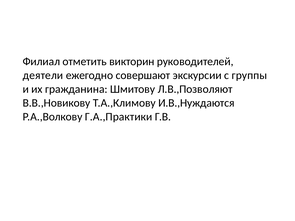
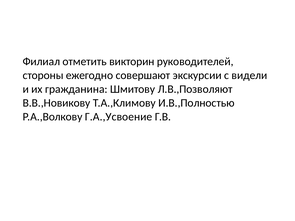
деятели: деятели -> стороны (43, 75)
группы: группы -> видели (249, 75)
И.В.,Нуждаются: И.В.,Нуждаются -> И.В.,Полностью (196, 103)
Г.А.,Практики: Г.А.,Практики -> Г.А.,Усвоение (119, 117)
